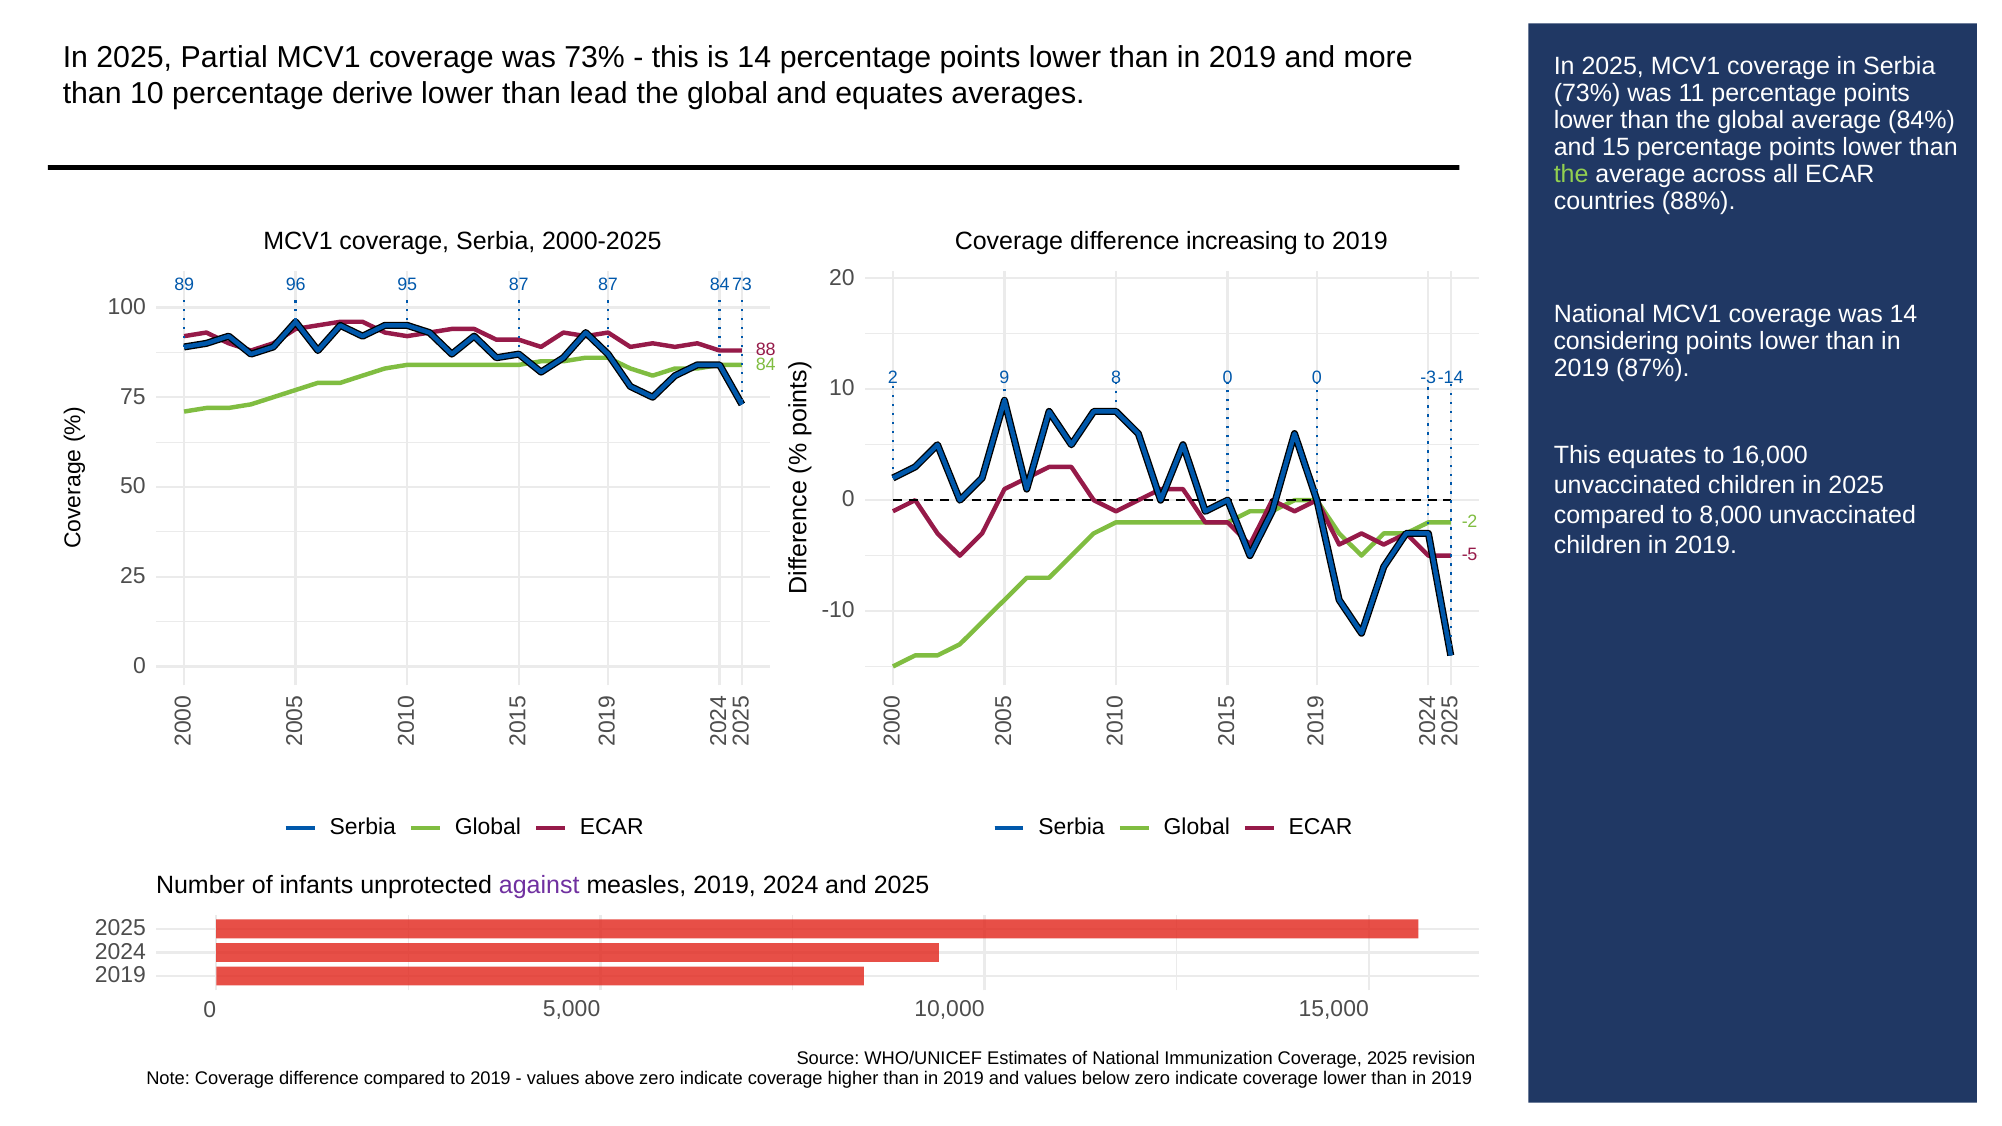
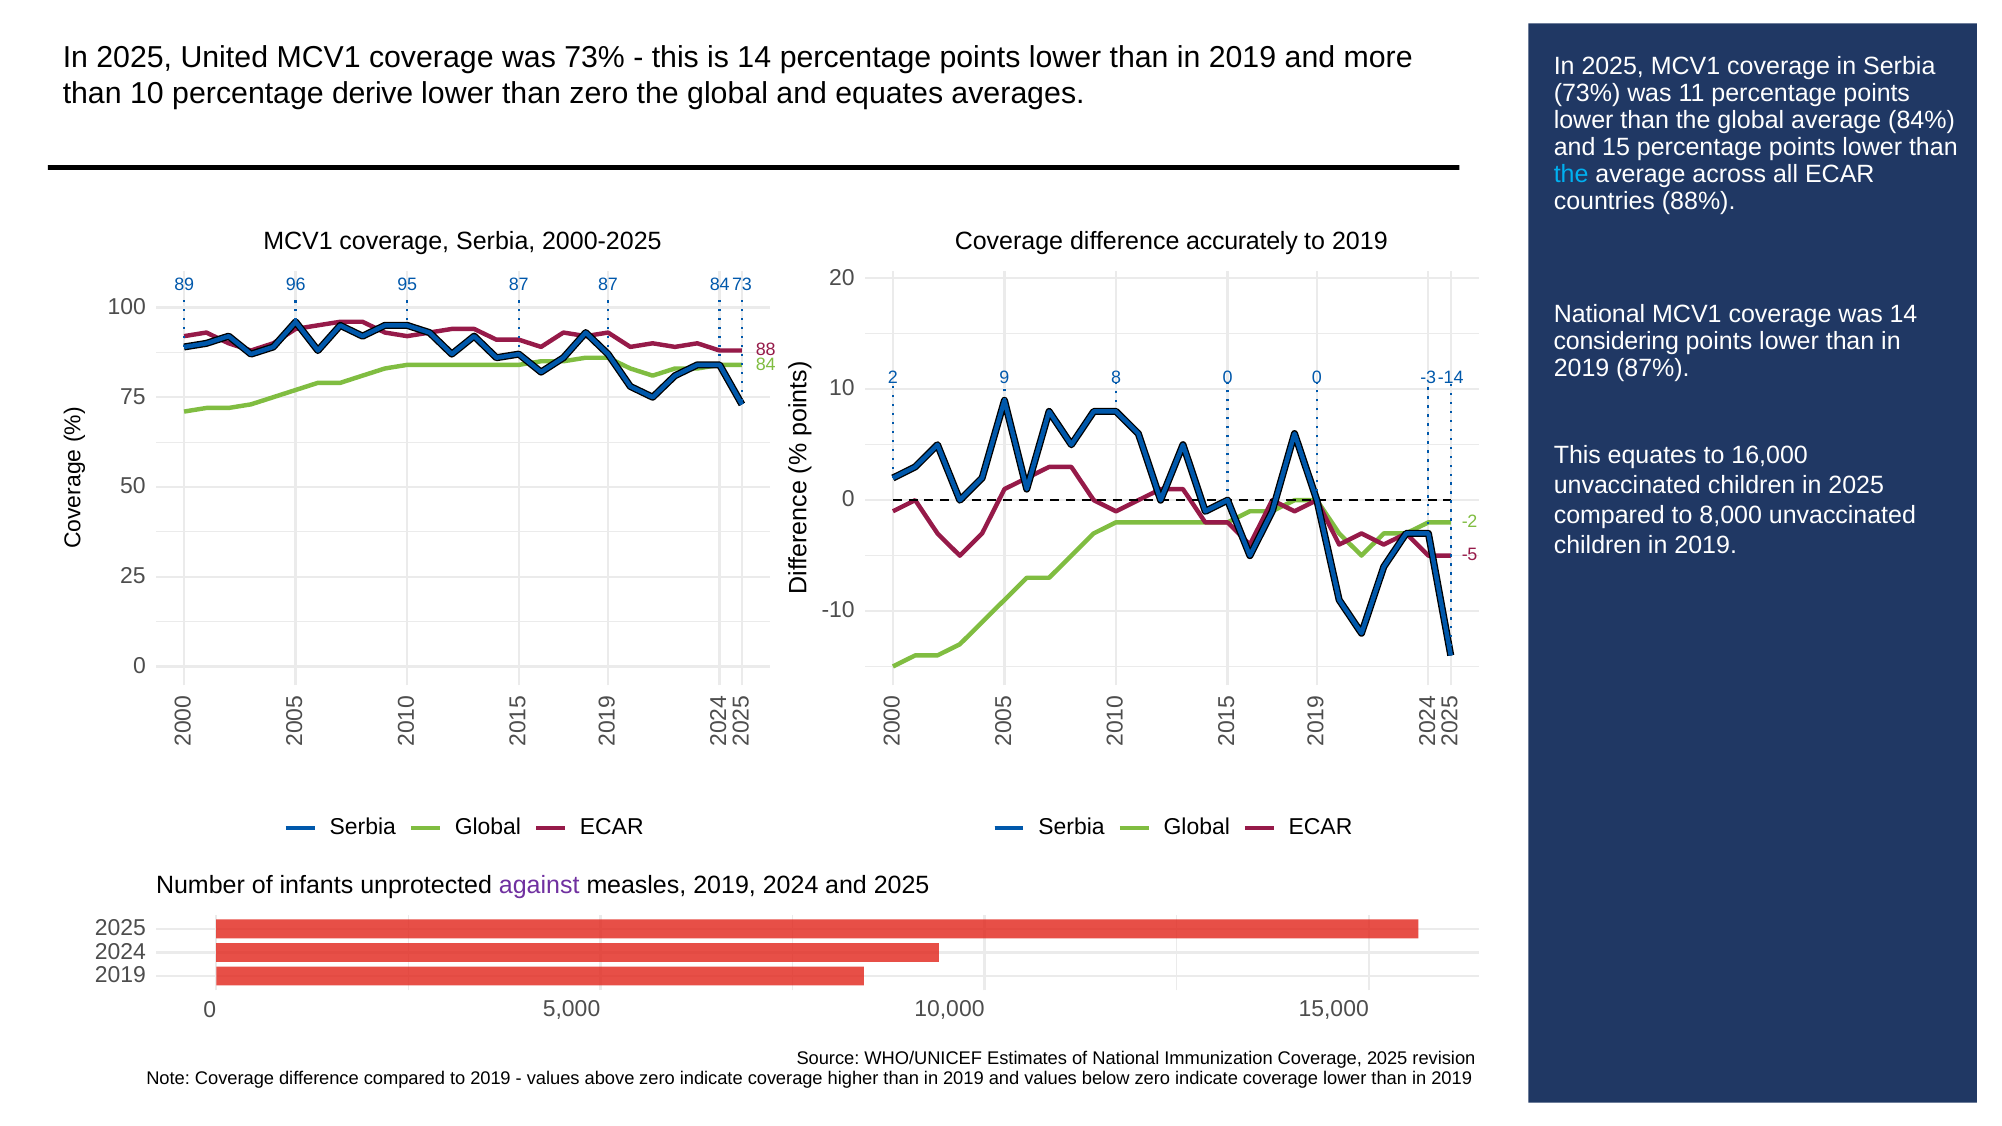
Partial: Partial -> United (224, 58)
than lead: lead -> zero (599, 94)
the colour: light green -> light blue (1571, 174)
increasing: increasing -> accurately (1242, 241)
